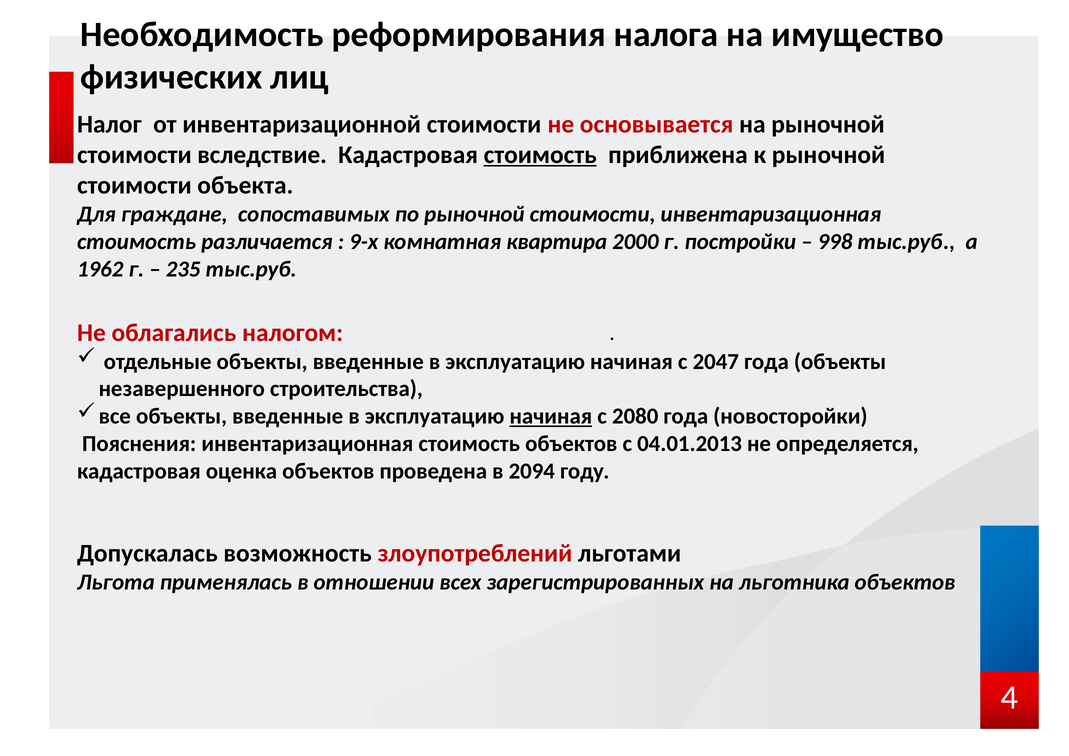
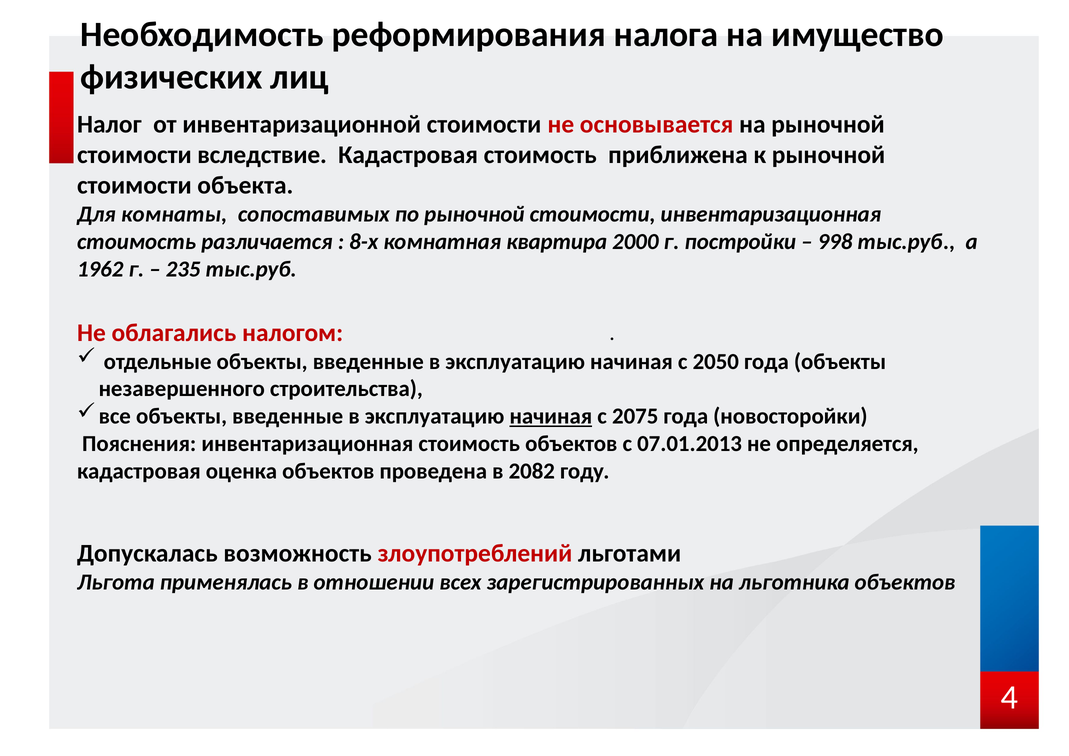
стоимость underline: present -> none (540, 155)
граждане: граждане -> комнаты (174, 214)
9-х: 9-х -> 8-х (364, 242)
2047: 2047 -> 2050 (716, 361)
2080: 2080 -> 2075 (635, 416)
04.01.2013: 04.01.2013 -> 07.01.2013 (690, 444)
2094: 2094 -> 2082 (532, 471)
